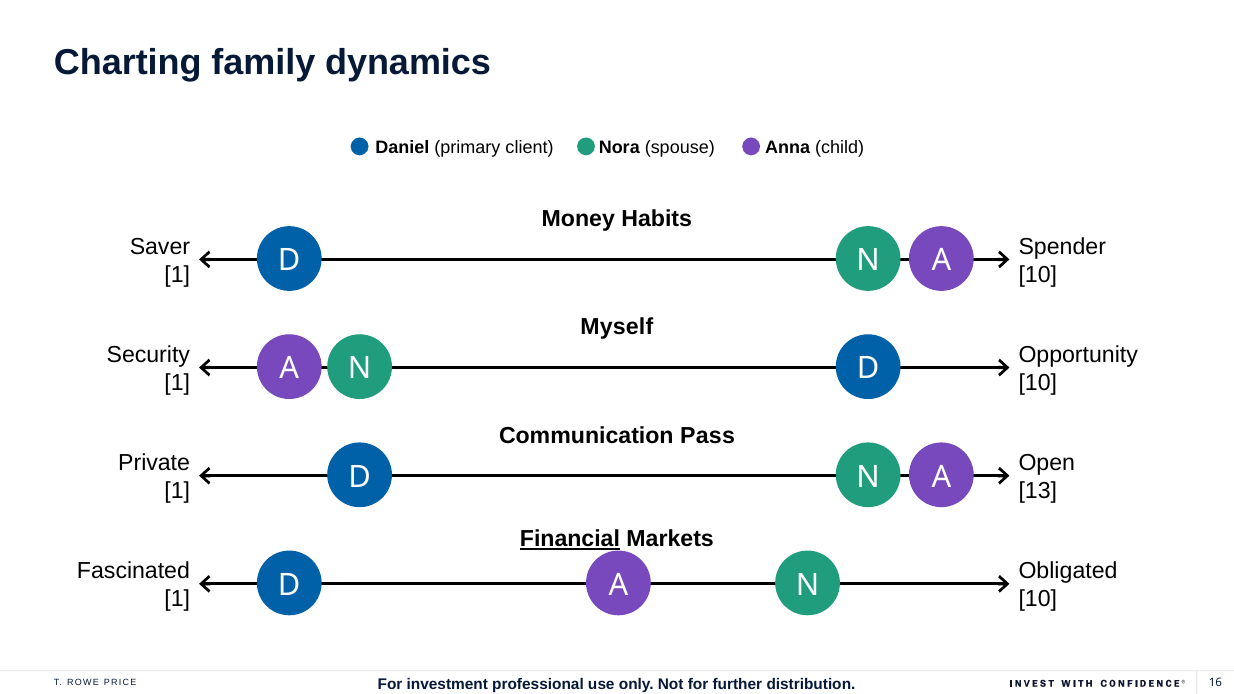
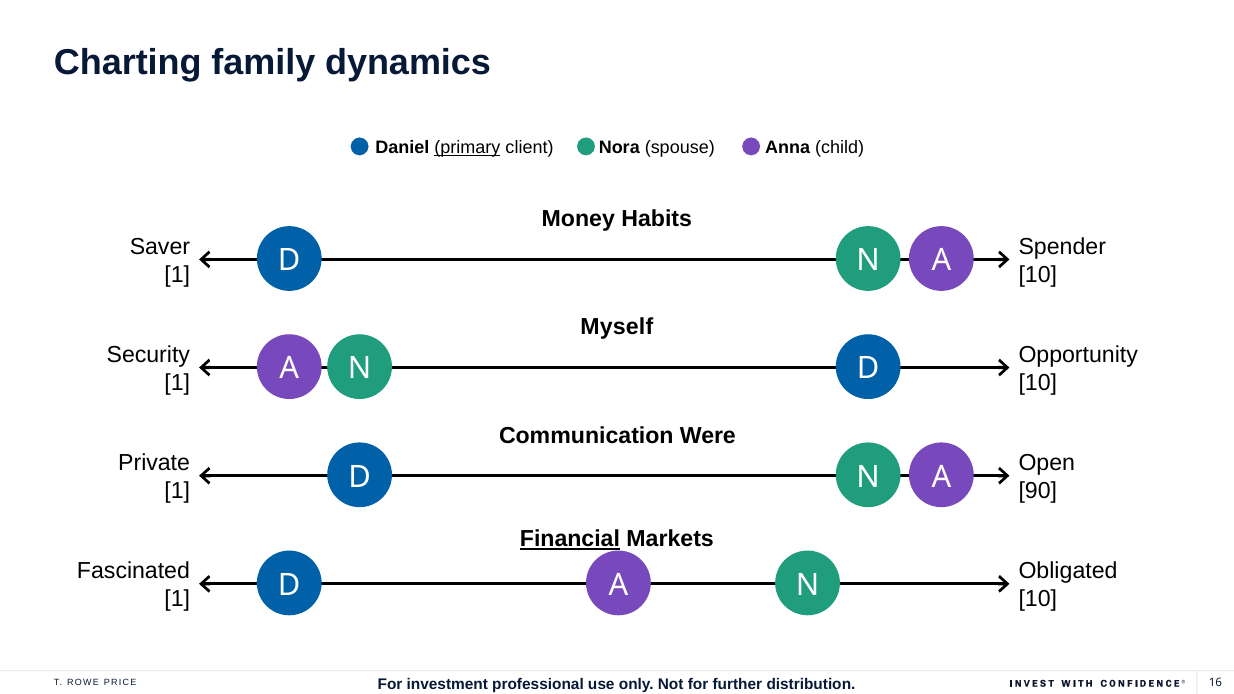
primary underline: none -> present (467, 147)
Pass: Pass -> Were (708, 436)
13: 13 -> 90 (1038, 491)
